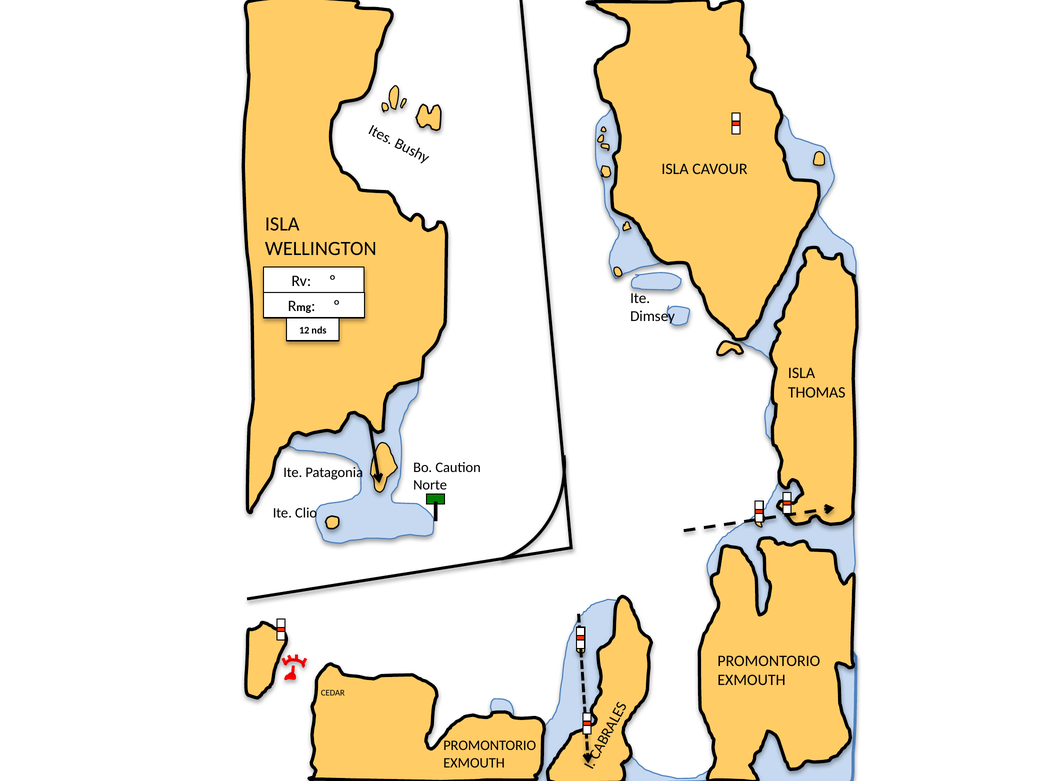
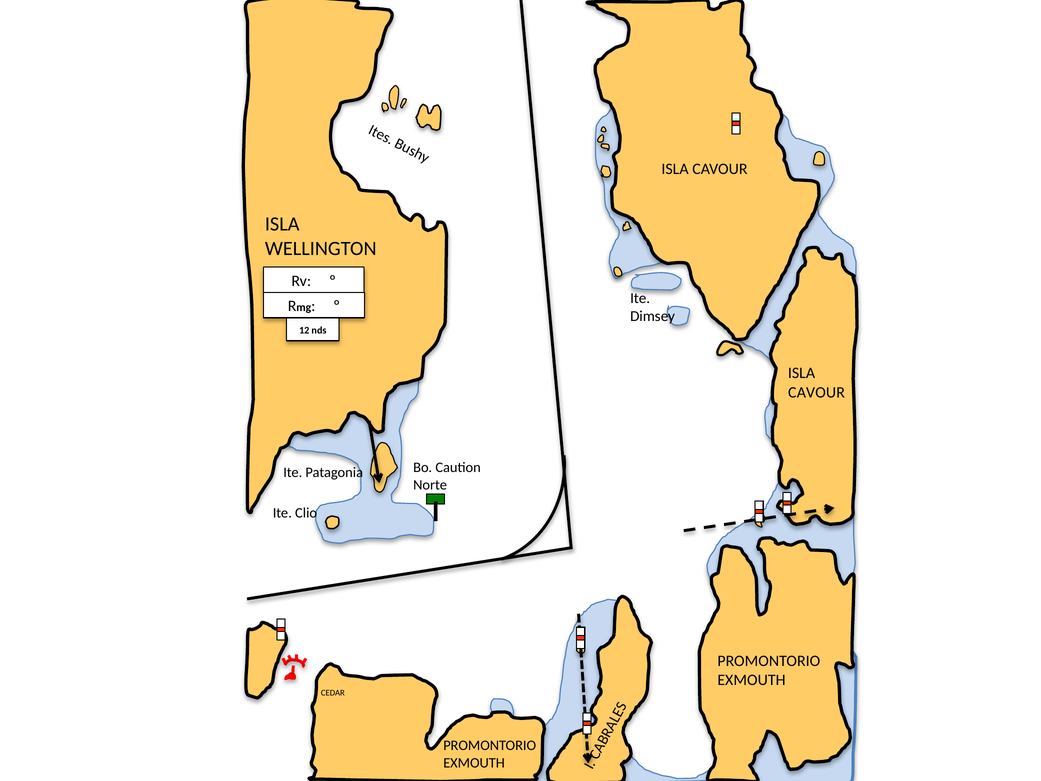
THOMAS: THOMAS -> CAVOUR (817, 392)
